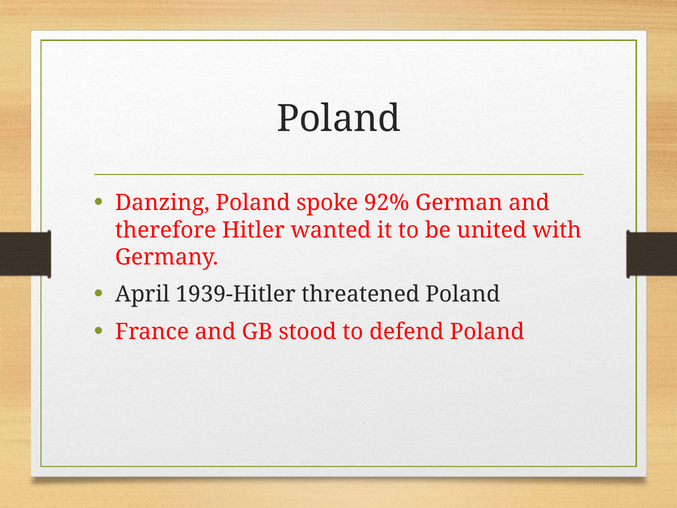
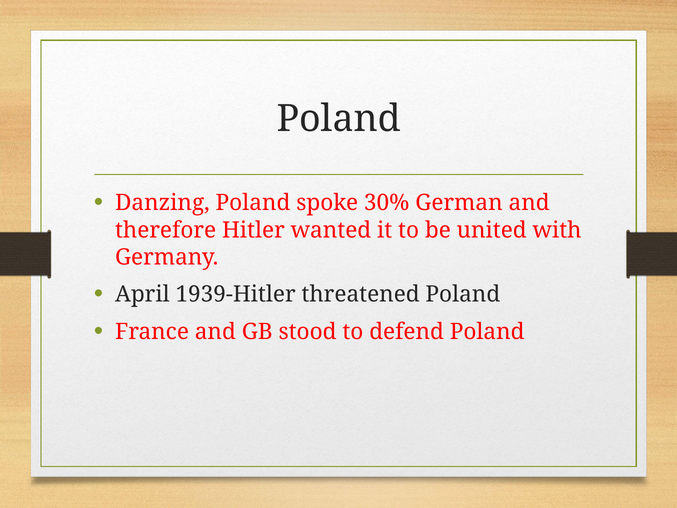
92%: 92% -> 30% (387, 203)
